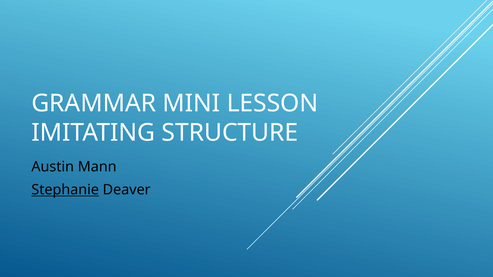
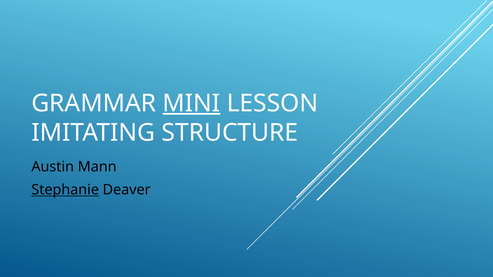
MINI underline: none -> present (191, 103)
